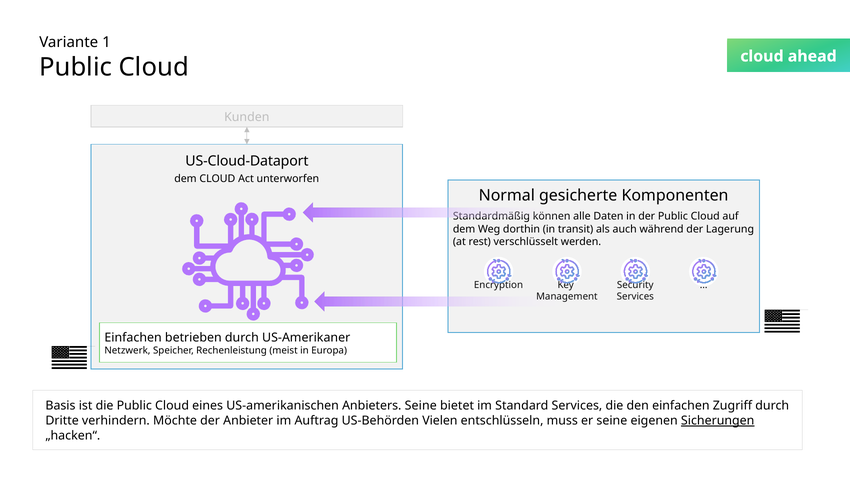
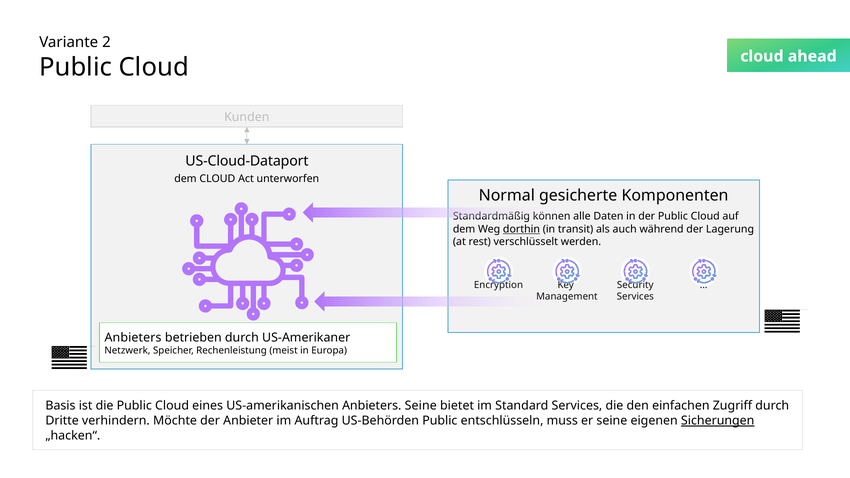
1: 1 -> 2 (106, 42)
dorthin underline: none -> present (521, 229)
Einfachen: Einfachen -> Anbieters (133, 338)
US-Behörden Vielen: Vielen -> Public (440, 421)
